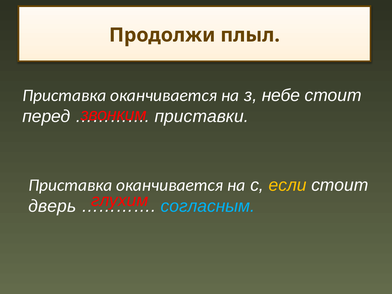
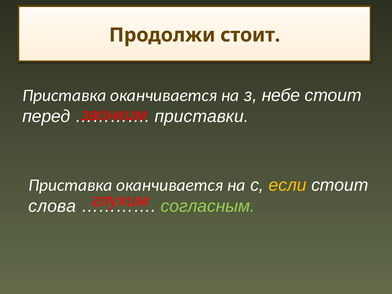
Продолжи плыл: плыл -> стоит (250, 35)
дверь: дверь -> слова (52, 206)
согласным colour: light blue -> light green (208, 206)
